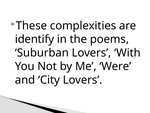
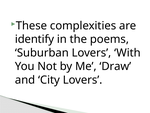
Were: Were -> Draw (115, 66)
